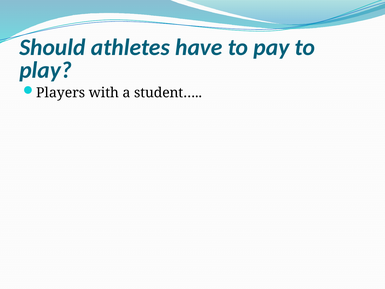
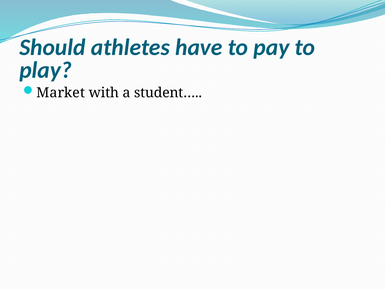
Players: Players -> Market (61, 93)
